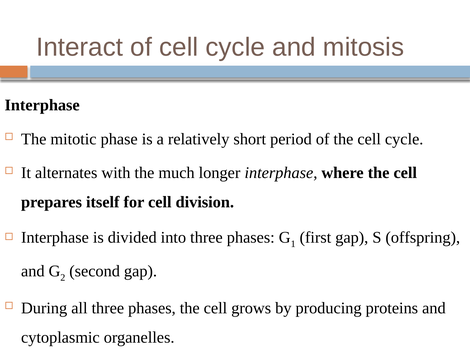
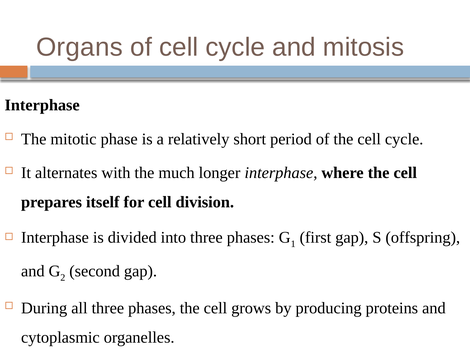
Interact: Interact -> Organs (79, 47)
